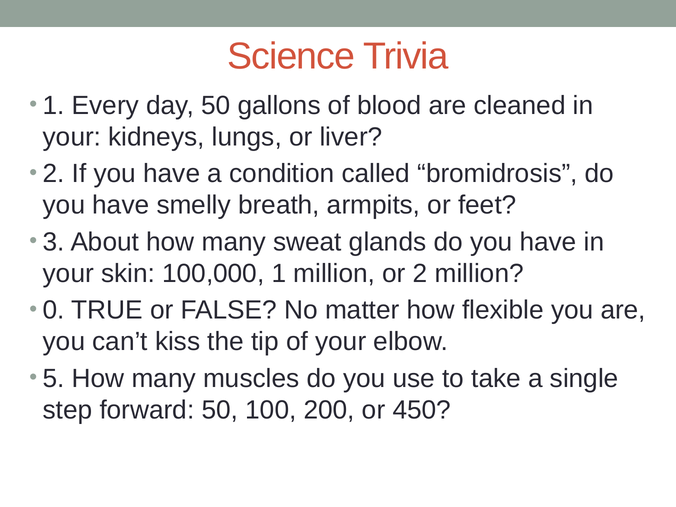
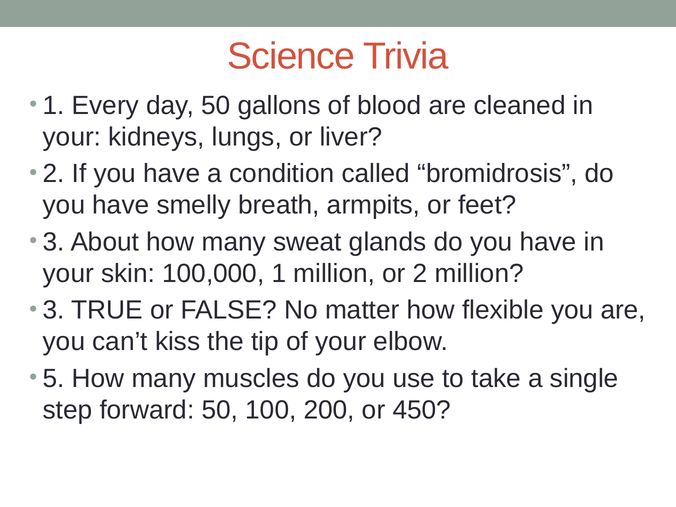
0: 0 -> 3 (54, 310)
